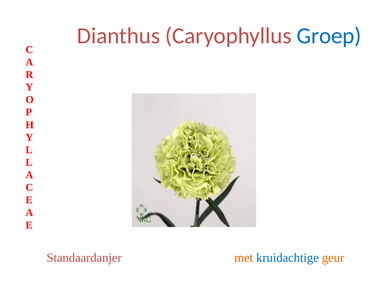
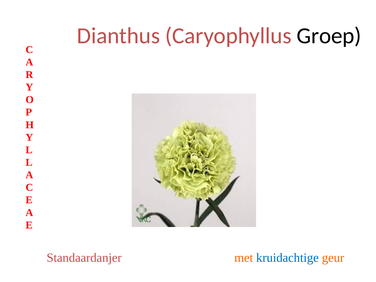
Groep colour: blue -> black (329, 36)
